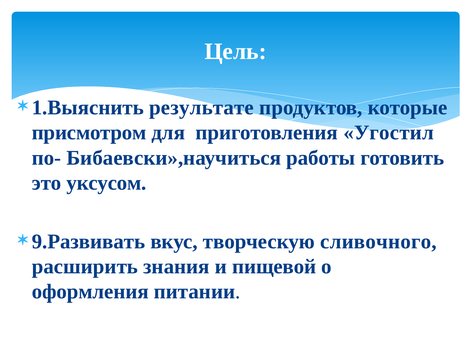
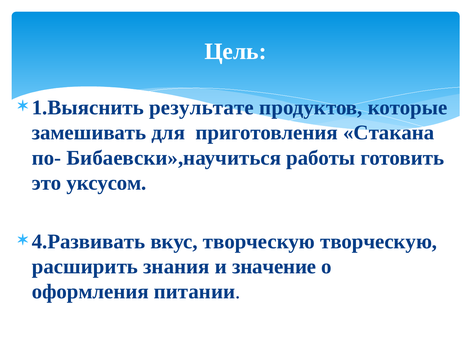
присмотром: присмотром -> замешивать (89, 133)
Угостил: Угостил -> Стакана (389, 133)
9.Развивать: 9.Развивать -> 4.Развивать (88, 242)
творческую сливочного: сливочного -> творческую (379, 242)
пищевой: пищевой -> значение (274, 267)
